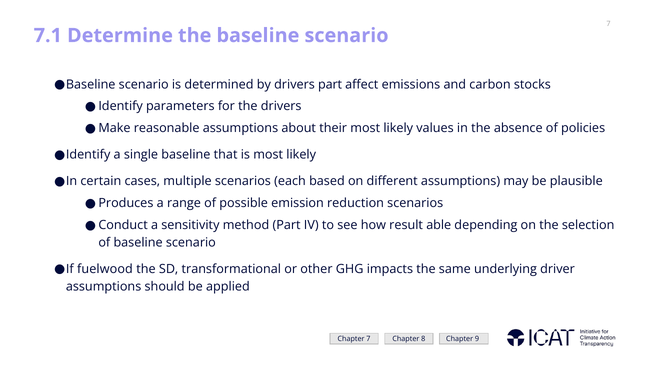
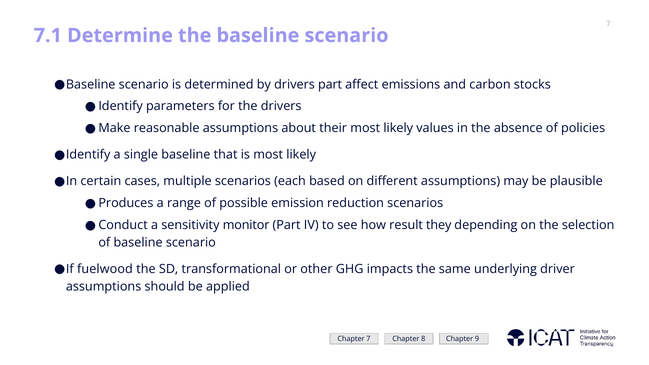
method: method -> monitor (246, 225)
able: able -> they (439, 225)
